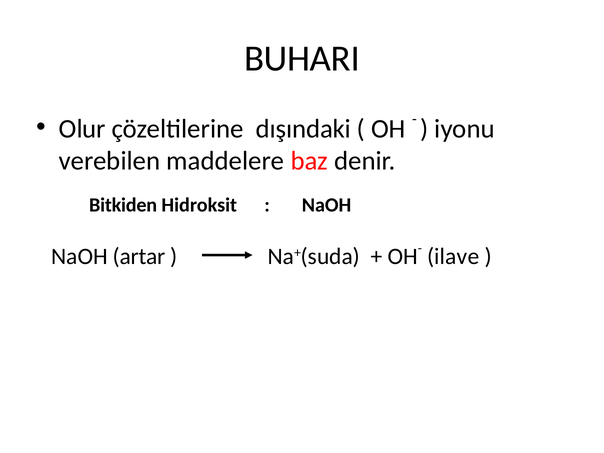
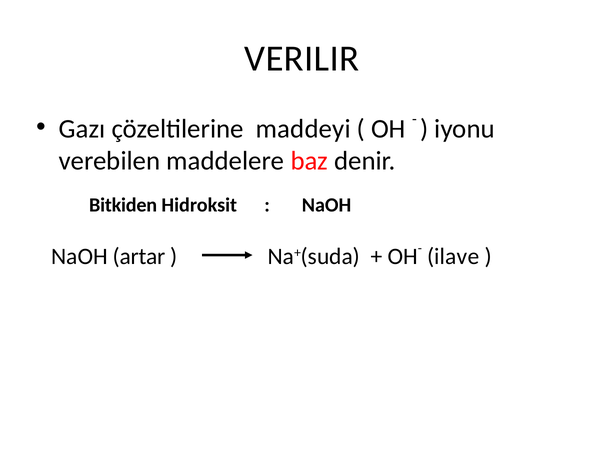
BUHARI: BUHARI -> VERILIR (302, 58)
Olur: Olur -> Gazı (82, 129)
dışındaki: dışındaki -> maddeyi (303, 129)
